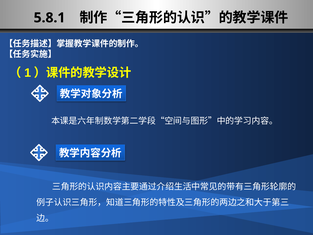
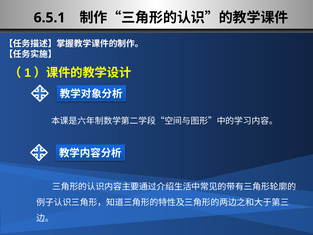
5.8.1: 5.8.1 -> 6.5.1 (49, 18)
